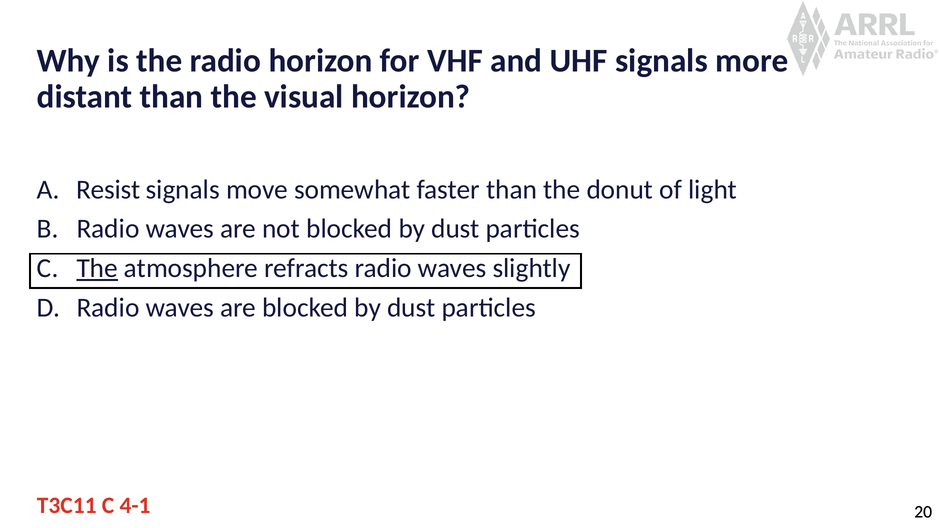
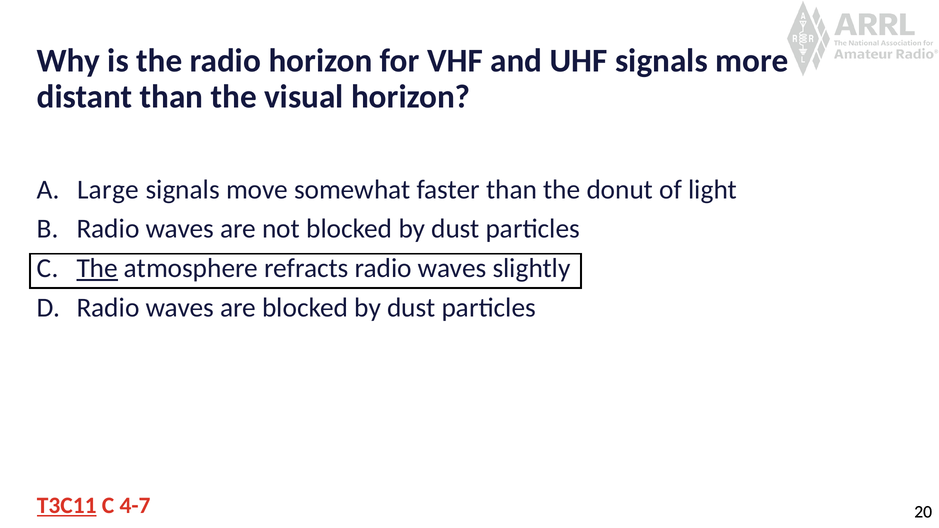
Resist: Resist -> Large (108, 190)
T3C11 underline: none -> present (67, 506)
4-1: 4-1 -> 4-7 (135, 506)
